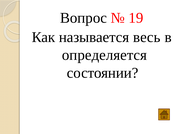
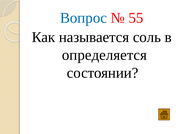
Вопрос colour: black -> blue (83, 18)
19: 19 -> 55 (136, 18)
весь: весь -> соль (147, 37)
